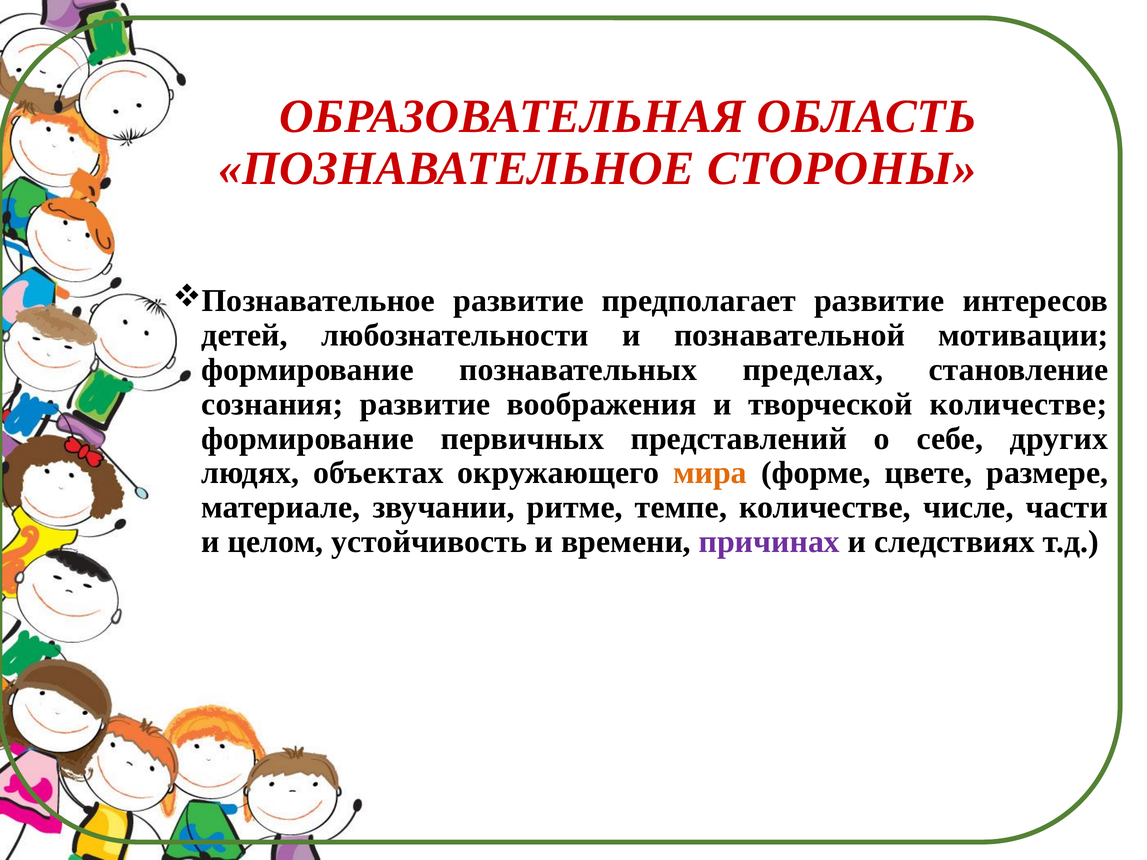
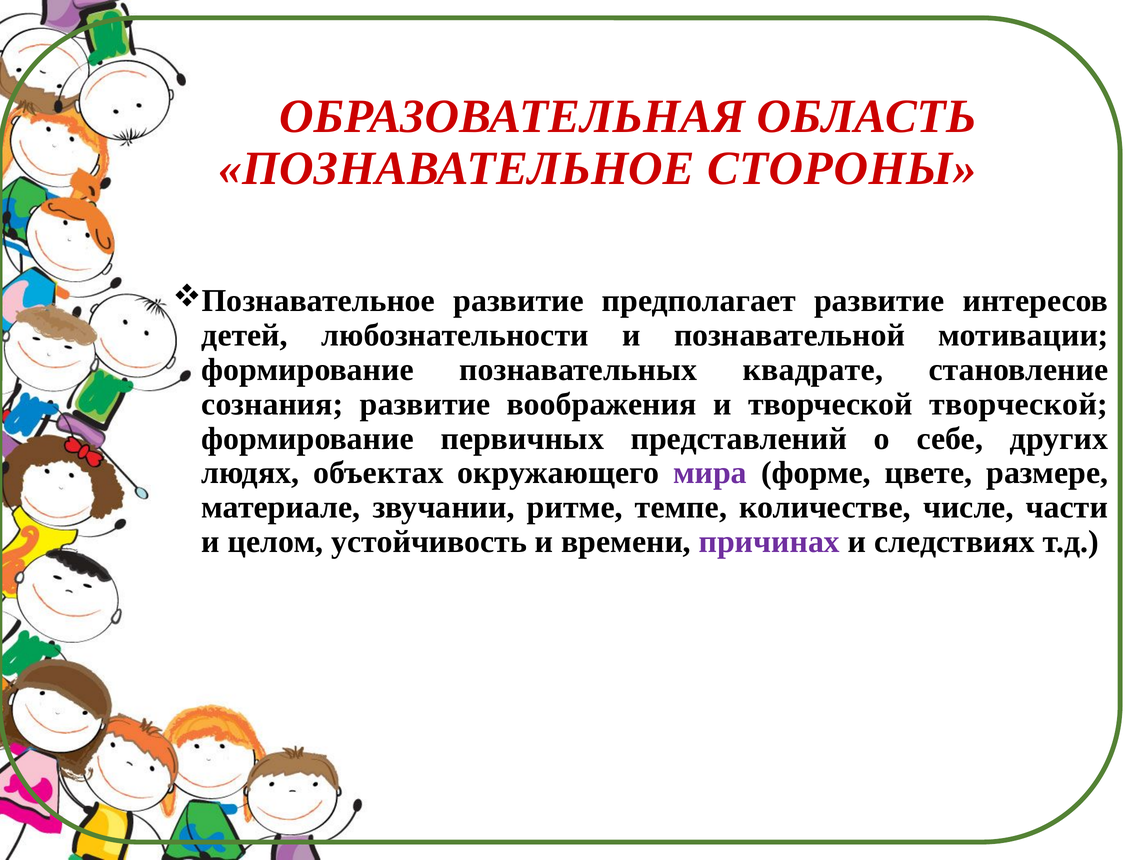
пределах: пределах -> квадрате (813, 370)
творческой количестве: количестве -> творческой (1019, 404)
мира colour: orange -> purple (710, 473)
